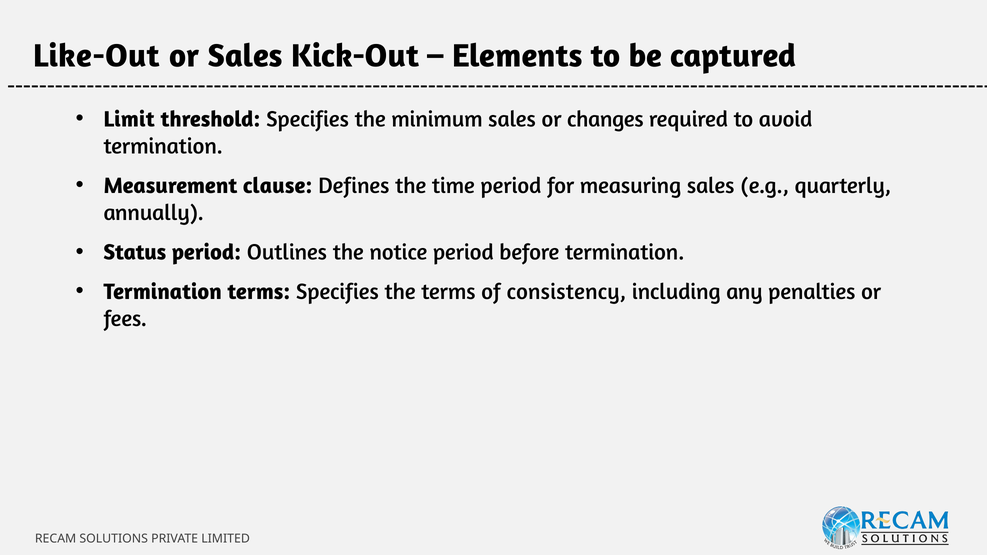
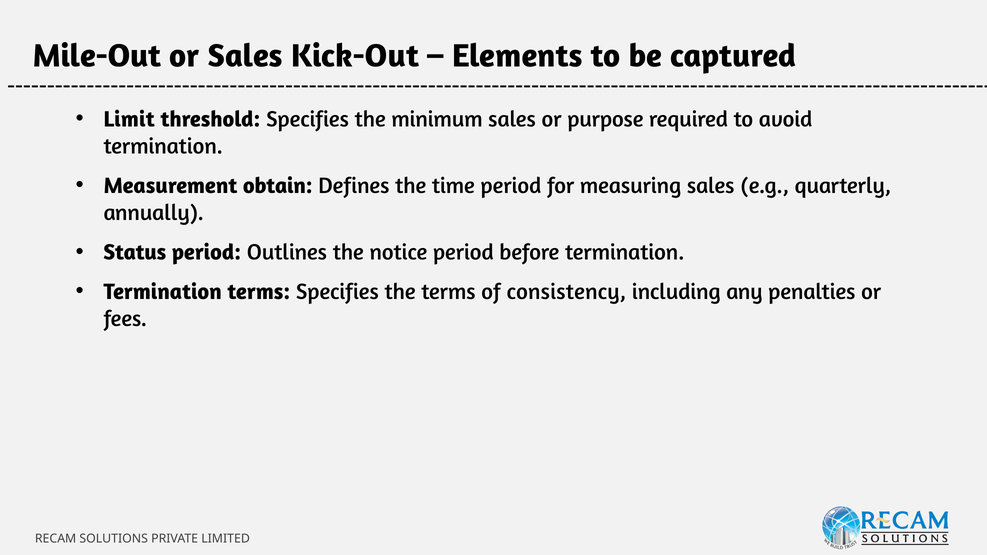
Like-Out: Like-Out -> Mile-Out (97, 56)
changes: changes -> purpose (605, 119)
clause: clause -> obtain (278, 186)
